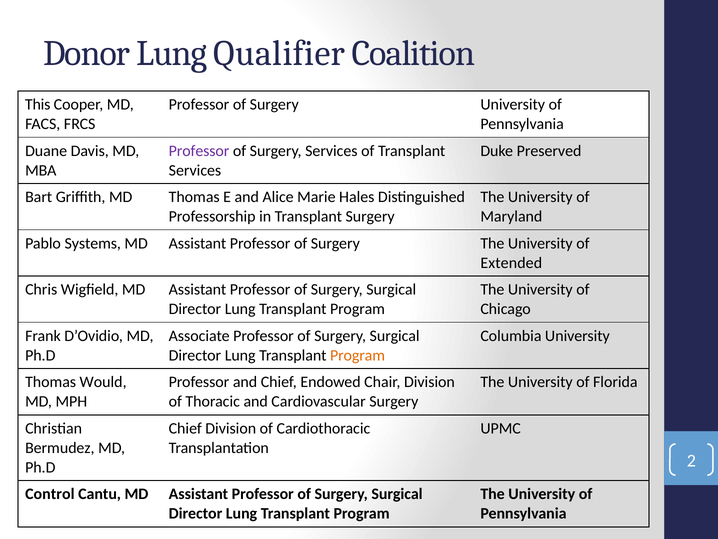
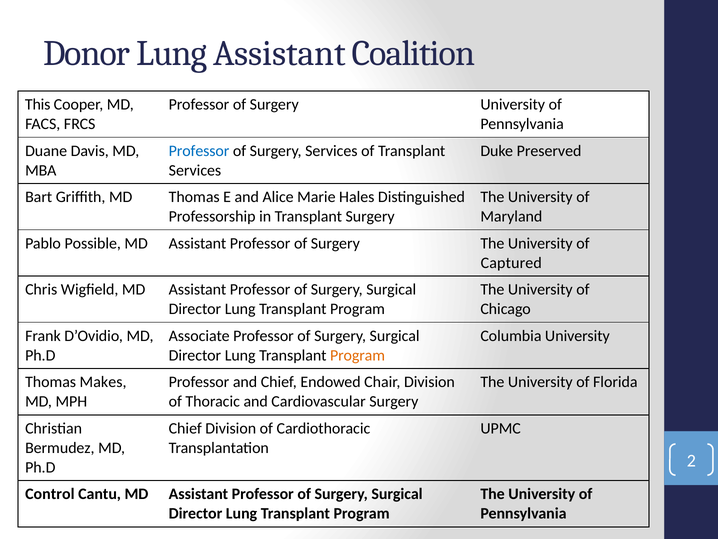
Lung Qualifier: Qualifier -> Assistant (280, 53)
Professor colour: purple -> blue (199, 151)
Systems: Systems -> Possible (93, 243)
Extended: Extended -> Captured (511, 263)
Would: Would -> Makes (103, 382)
